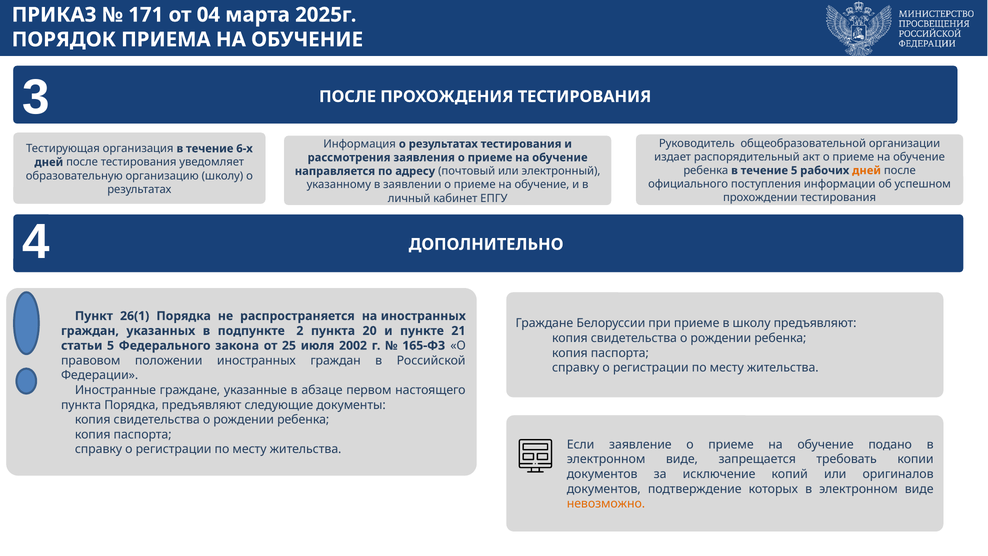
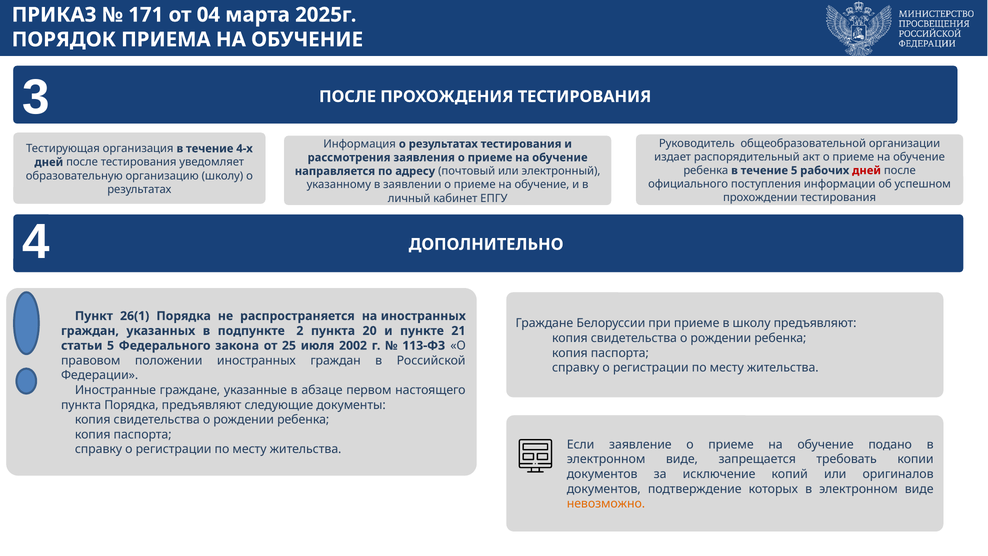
6-х: 6-х -> 4-х (245, 149)
дней colour: orange -> red (867, 170)
165-ФЗ: 165-ФЗ -> 113-ФЗ (424, 345)
